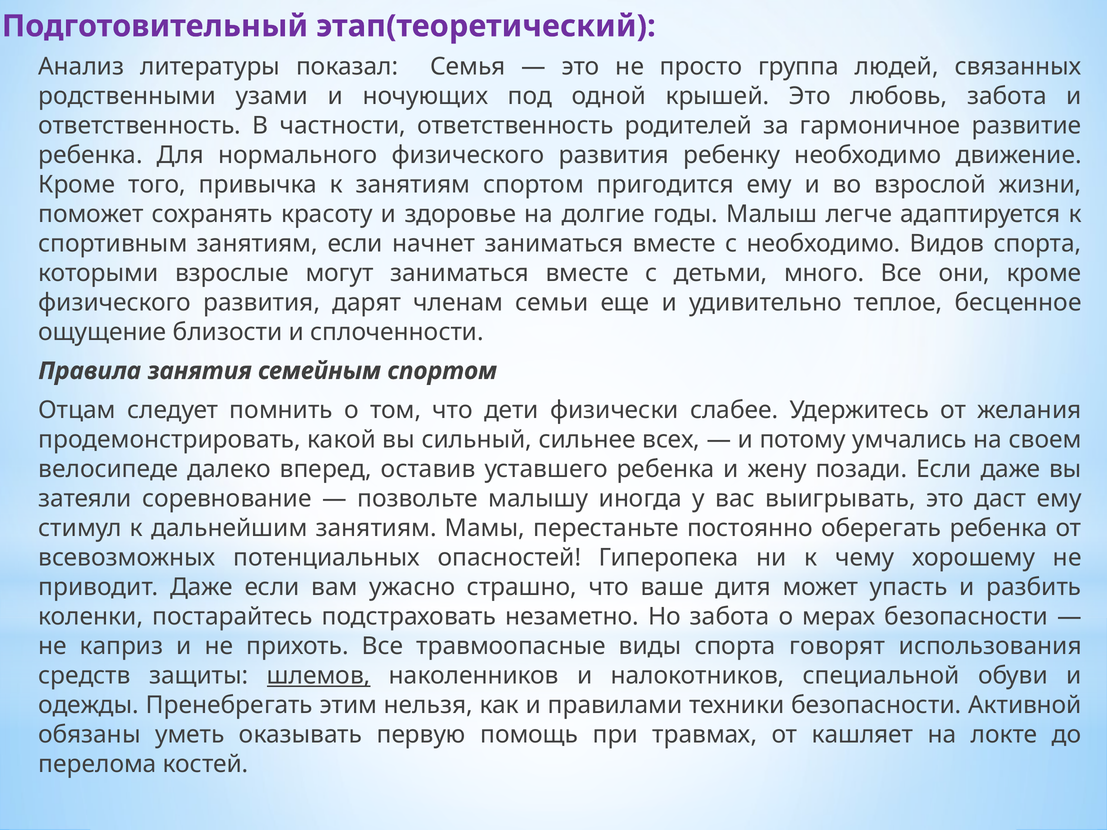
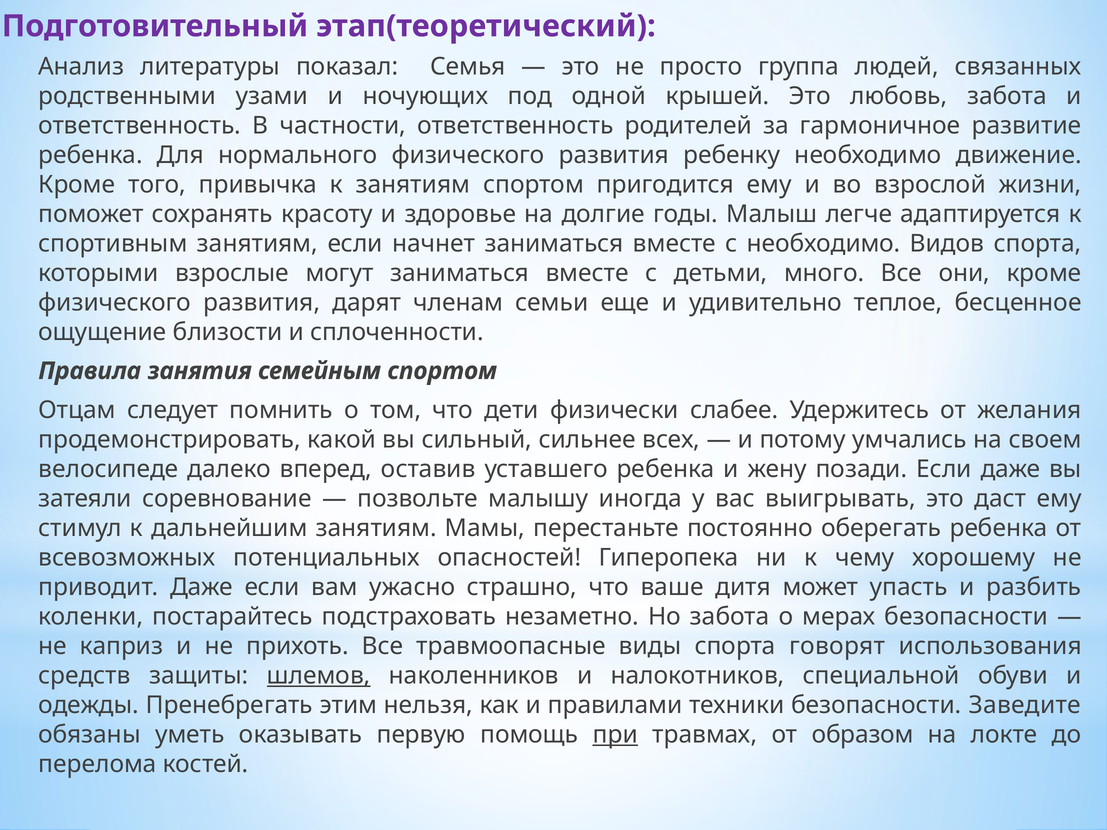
Активной: Активной -> Заведите (1025, 705)
при underline: none -> present (615, 735)
кашляет: кашляет -> образом (863, 735)
